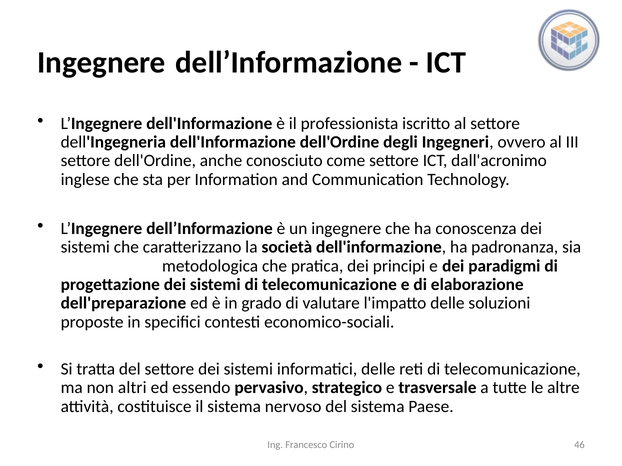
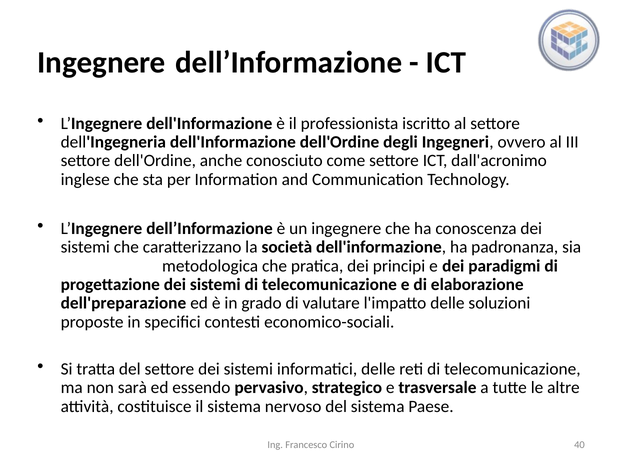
altri: altri -> sarà (132, 388)
46: 46 -> 40 (579, 445)
